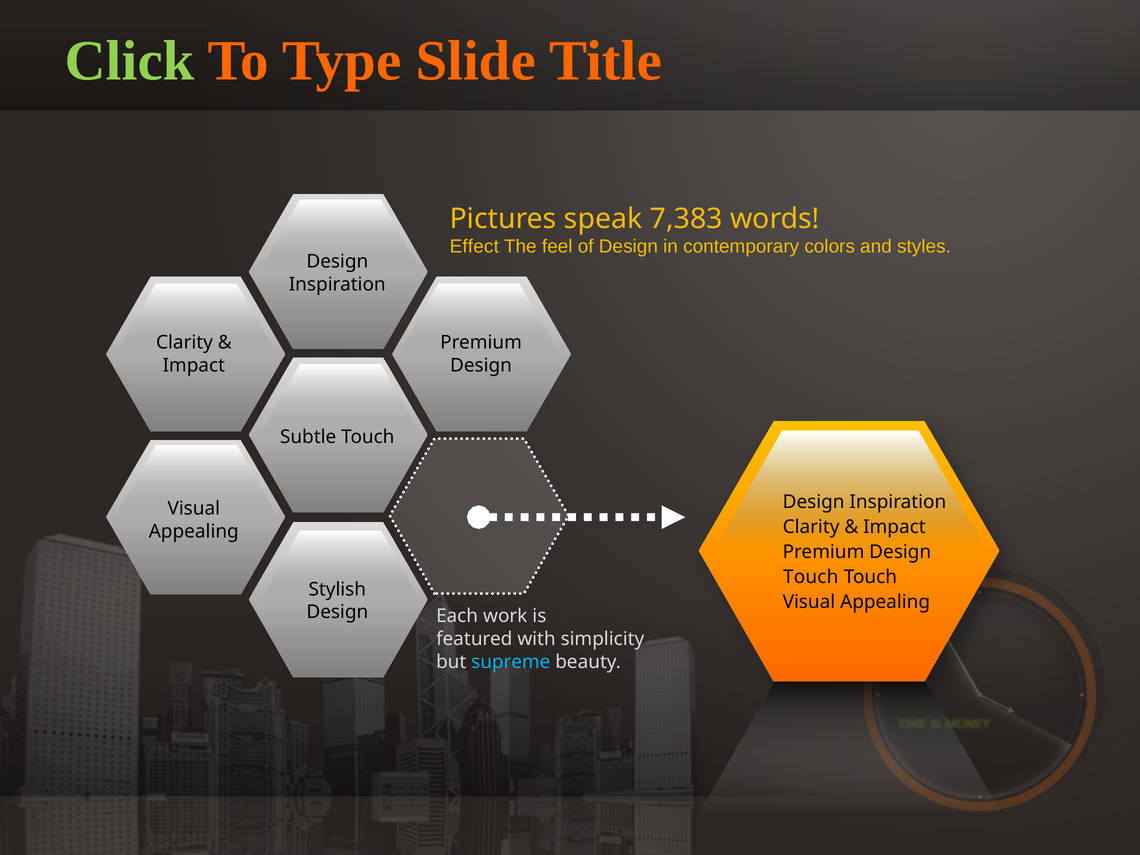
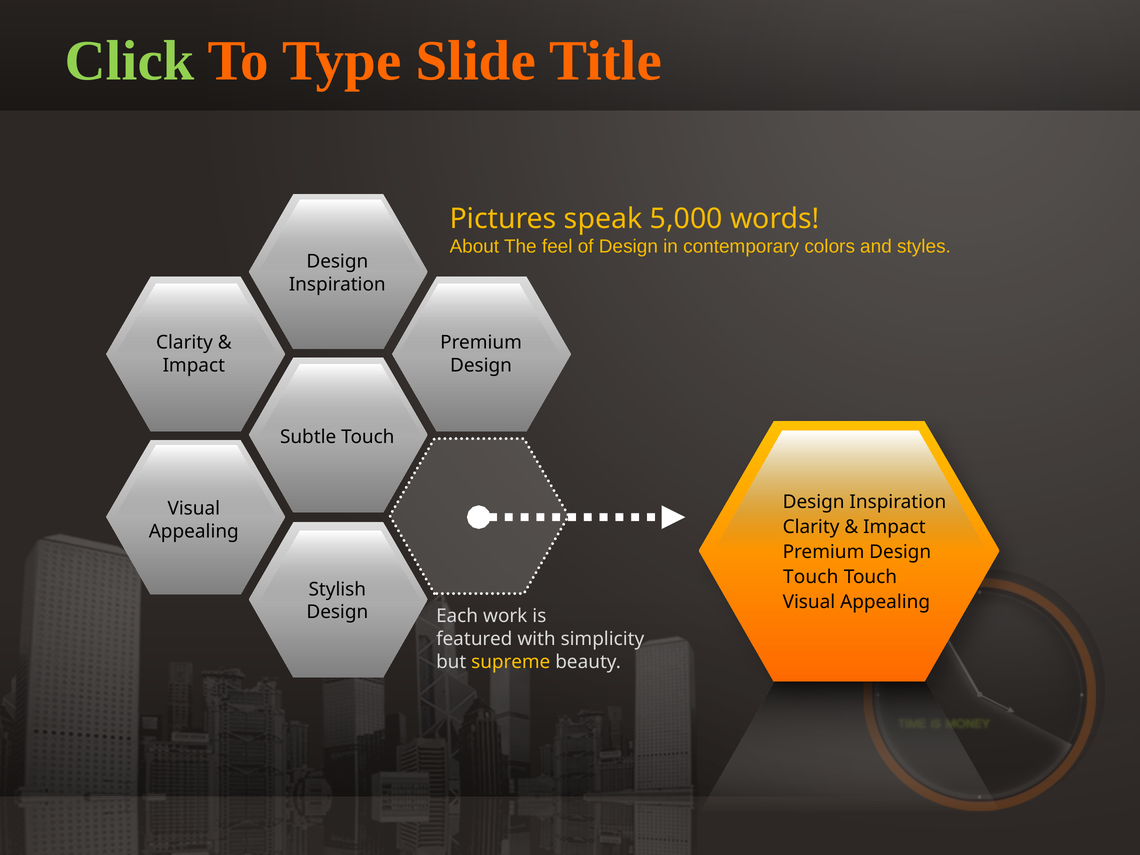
7,383: 7,383 -> 5,000 (686, 219)
Effect: Effect -> About (474, 246)
supreme colour: light blue -> yellow (511, 662)
